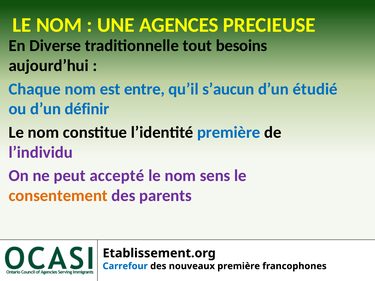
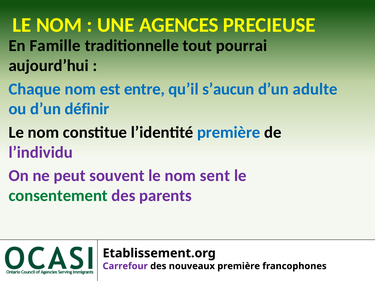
Diverse: Diverse -> Famille (55, 46)
besoins: besoins -> pourrai (241, 46)
étudié: étudié -> adulte (315, 89)
accepté: accepté -> souvent (117, 176)
sens: sens -> sent (215, 176)
consentement colour: orange -> green (58, 196)
Carrefour colour: blue -> purple (125, 266)
